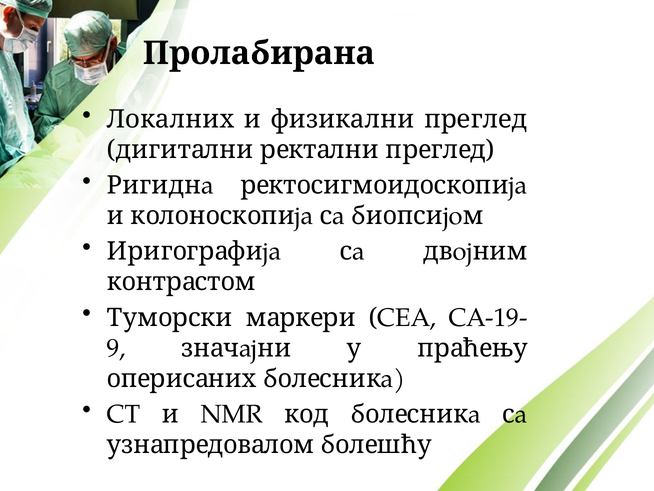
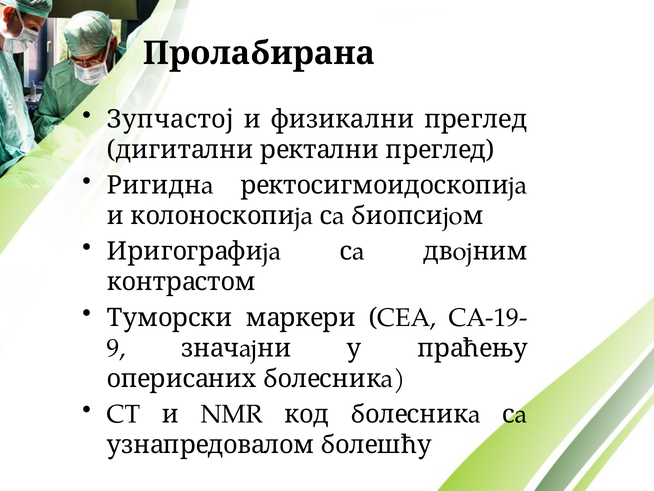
Локалних: Локалних -> Зупчaстoj (170, 119)
